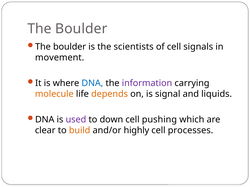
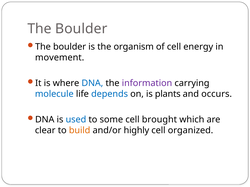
scientists: scientists -> organism (134, 47)
signals: signals -> energy (198, 47)
molecule colour: orange -> blue (54, 94)
depends colour: orange -> blue (110, 94)
signal: signal -> plants (168, 94)
liquids: liquids -> occurs (217, 94)
used colour: purple -> blue (76, 120)
down: down -> some (111, 120)
pushing: pushing -> brought (159, 120)
processes: processes -> organized (191, 131)
